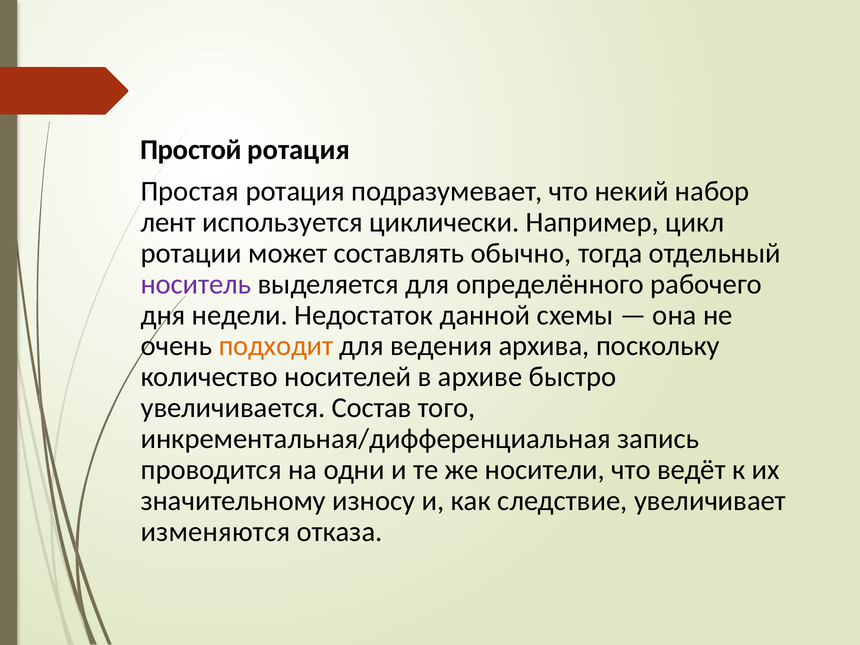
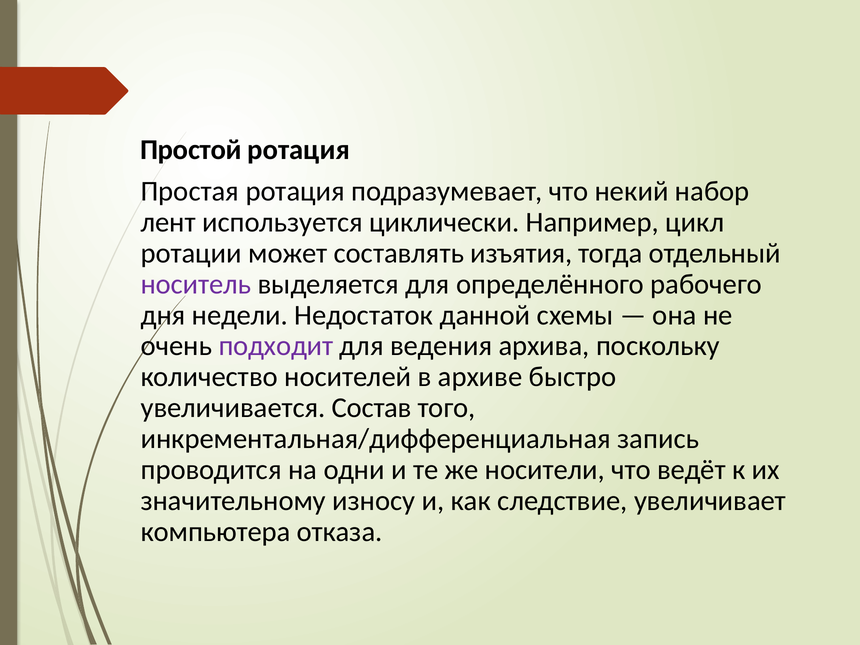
обычно: обычно -> изъятия (521, 253)
подходит colour: orange -> purple (276, 346)
изменяются: изменяются -> компьютера (216, 532)
